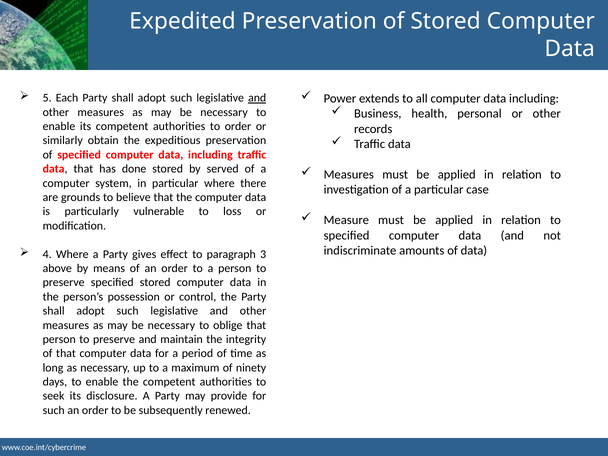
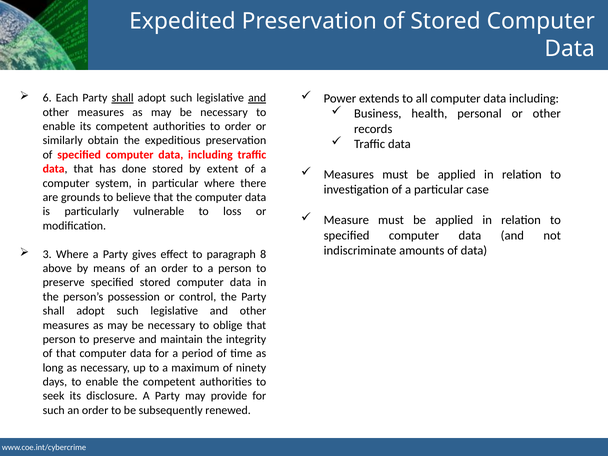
5: 5 -> 6 (47, 98)
shall underline: none -> present (123, 98)
served: served -> extent (223, 169)
4: 4 -> 3 (47, 254)
3: 3 -> 8 (263, 254)
